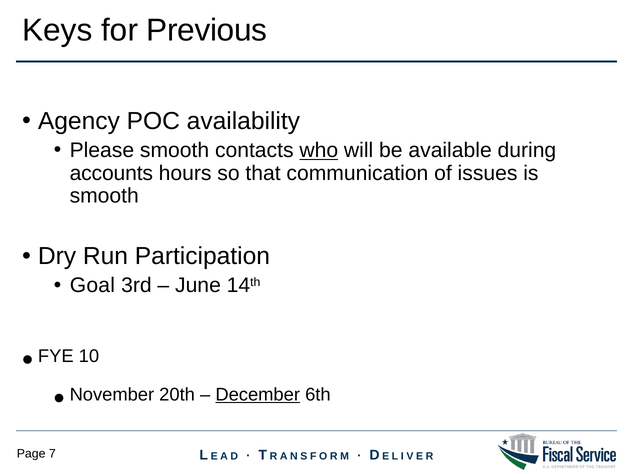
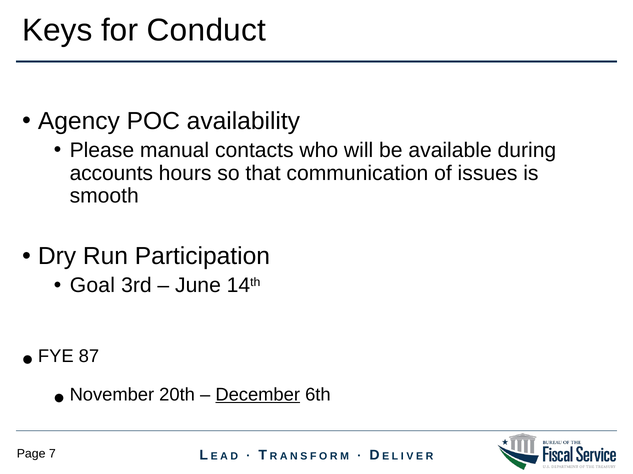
Previous: Previous -> Conduct (206, 31)
Please smooth: smooth -> manual (175, 151)
who underline: present -> none (319, 151)
10: 10 -> 87 (89, 357)
